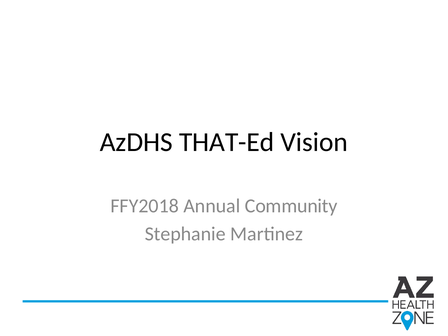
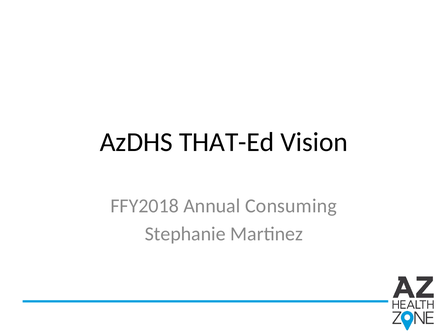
Community: Community -> Consuming (291, 206)
